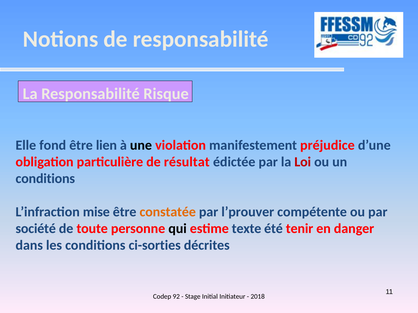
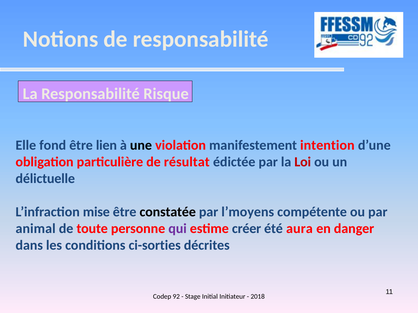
préjudice: préjudice -> intention (327, 145)
conditions: conditions -> délictuelle (45, 179)
constatée colour: orange -> black (168, 212)
l’prouver: l’prouver -> l’moyens (248, 212)
société: société -> animal (36, 229)
qui colour: black -> purple (178, 229)
texte: texte -> créer (247, 229)
tenir: tenir -> aura (299, 229)
